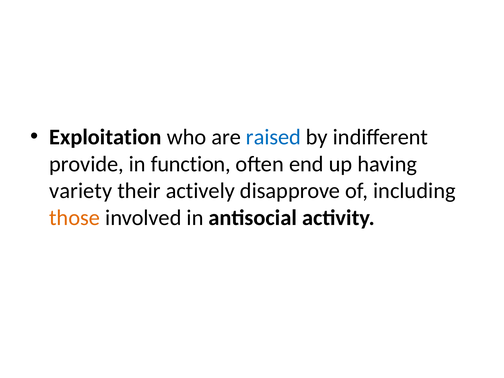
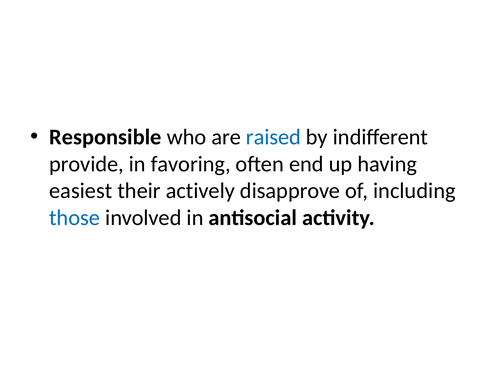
Exploitation: Exploitation -> Responsible (105, 137)
function: function -> favoring (191, 164)
variety: variety -> easiest (81, 191)
those colour: orange -> blue (75, 218)
